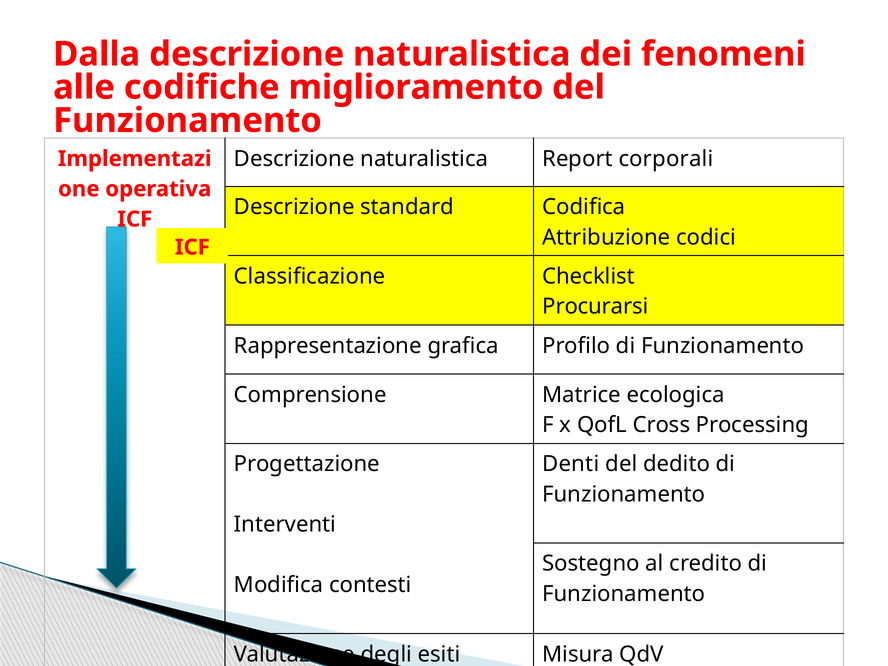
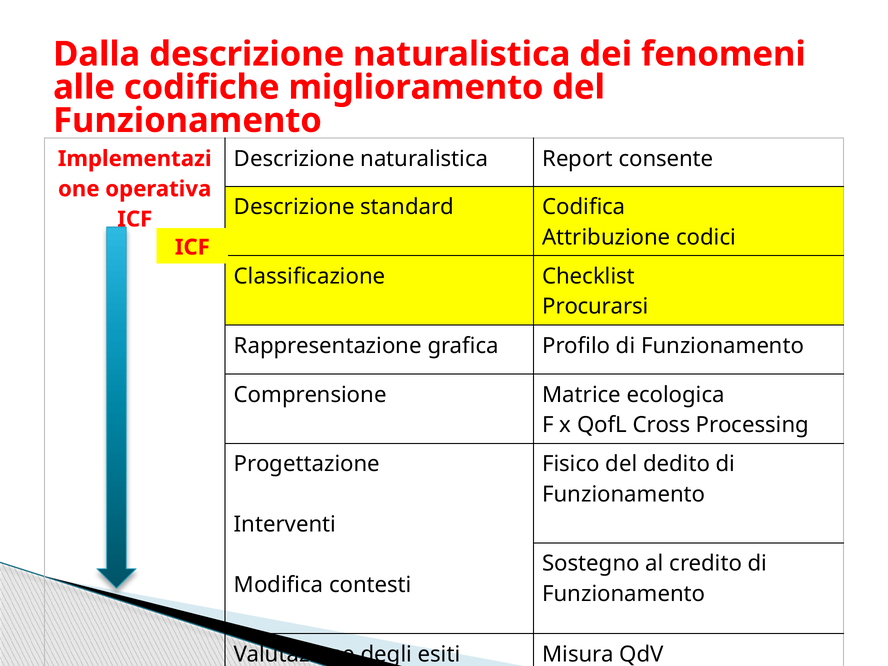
corporali: corporali -> consente (666, 159)
Denti: Denti -> Fisico (571, 464)
